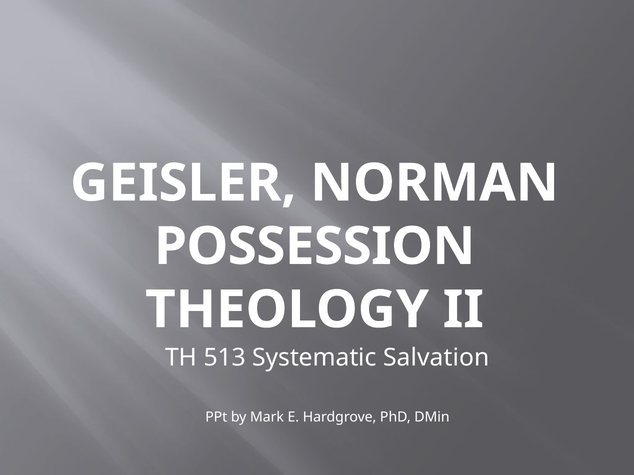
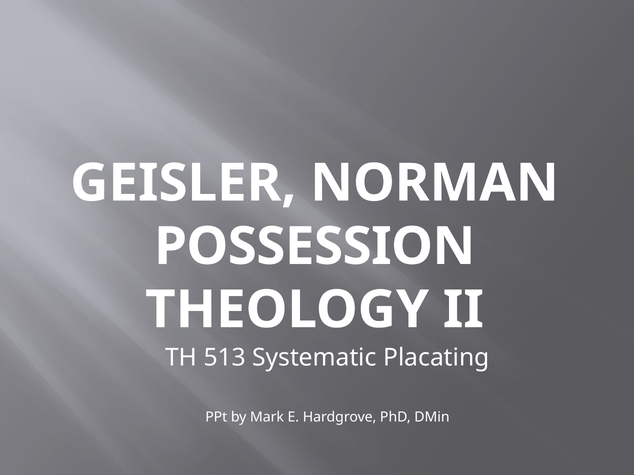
Salvation: Salvation -> Placating (436, 358)
